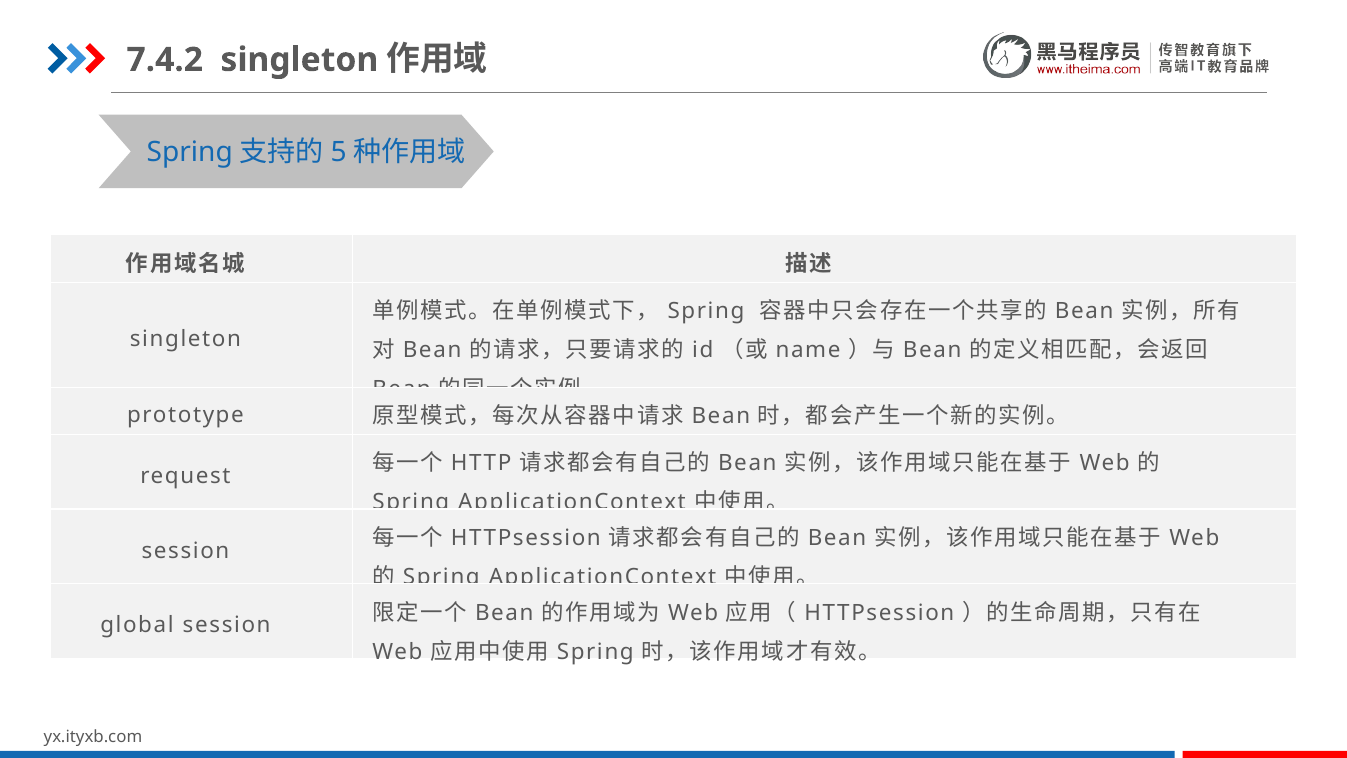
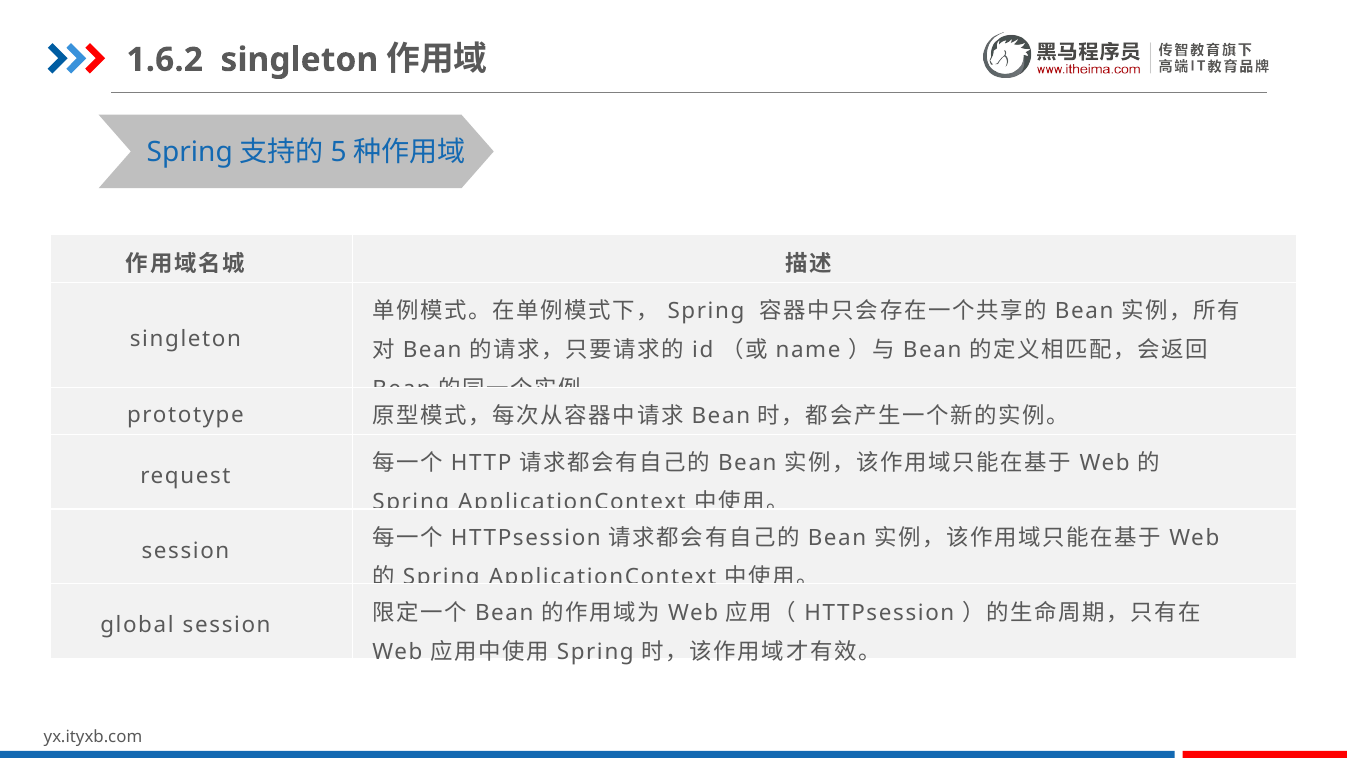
7.4.2: 7.4.2 -> 1.6.2 (165, 60)
